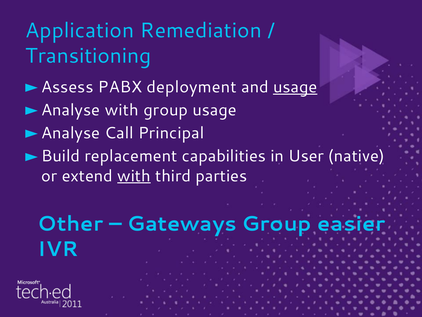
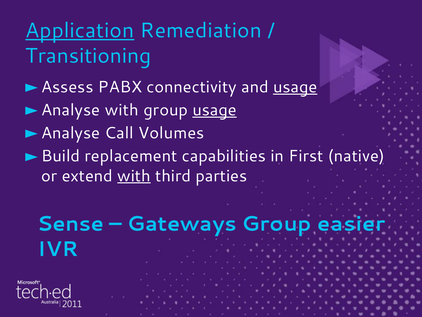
Application underline: none -> present (80, 31)
deployment: deployment -> connectivity (192, 87)
usage underline: none -> present (215, 110)
Principal: Principal -> Volumes (171, 133)
User: User -> First (306, 156)
Other: Other -> Sense (71, 224)
